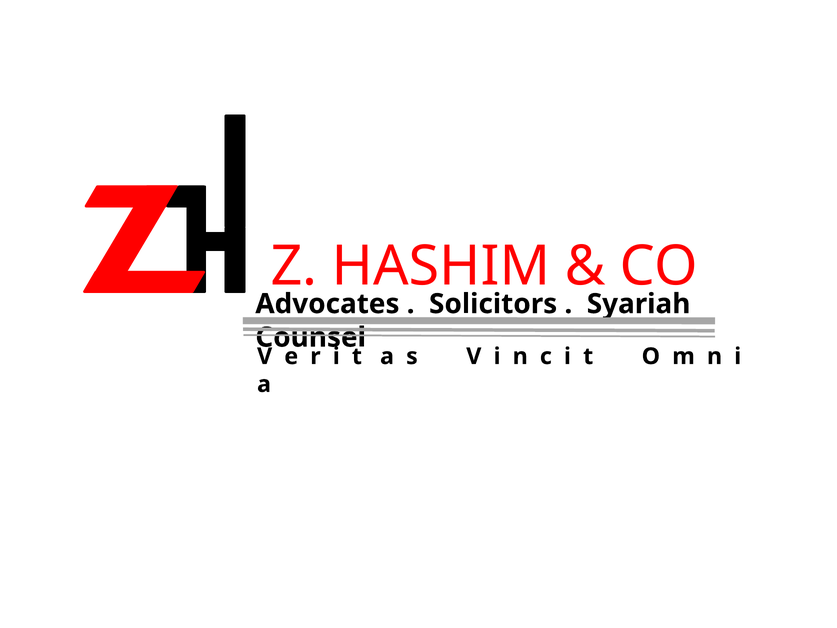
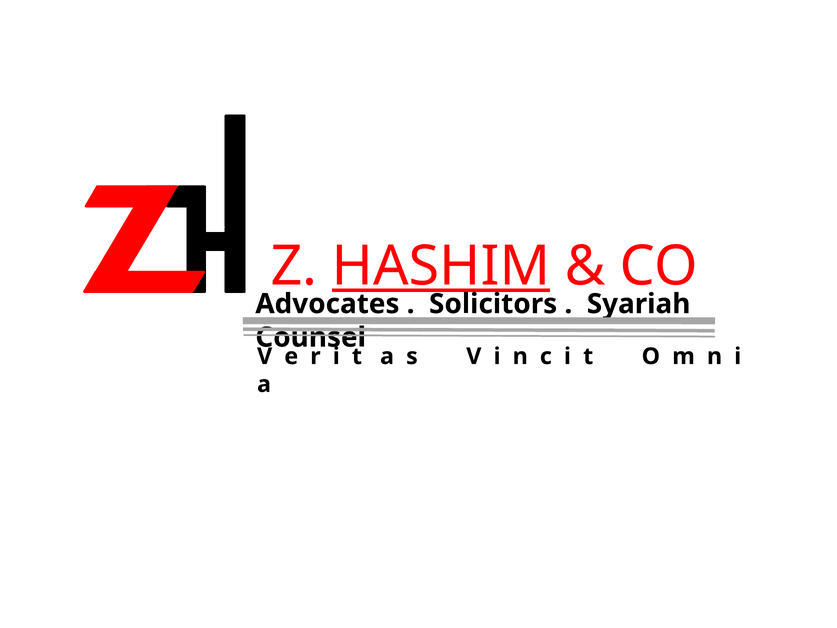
HASHIM underline: none -> present (441, 266)
